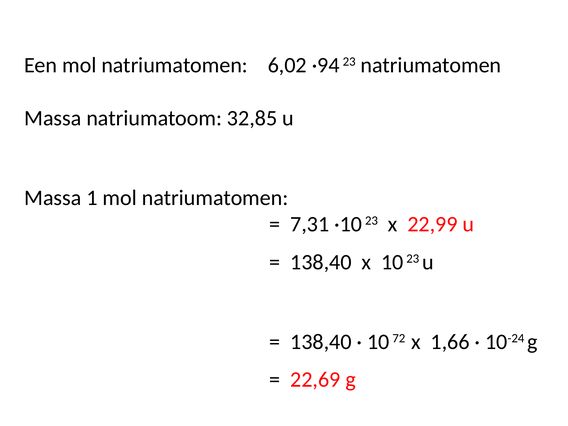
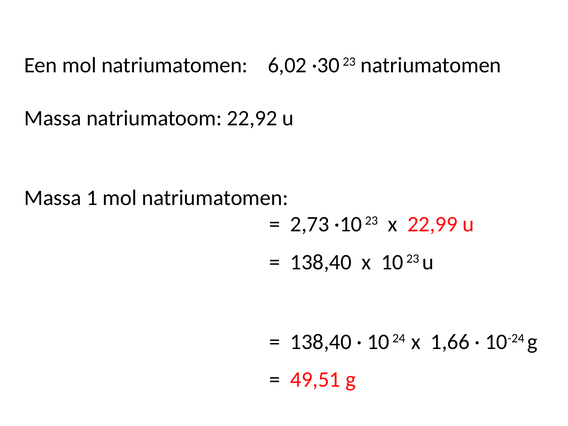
·94: ·94 -> ·30 (326, 65)
32,85: 32,85 -> 22,92 (252, 118)
7,31: 7,31 -> 2,73 (310, 224)
72: 72 -> 24 (399, 338)
22,69: 22,69 -> 49,51 (315, 380)
